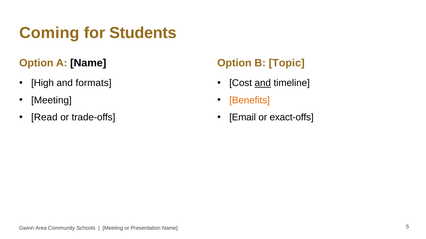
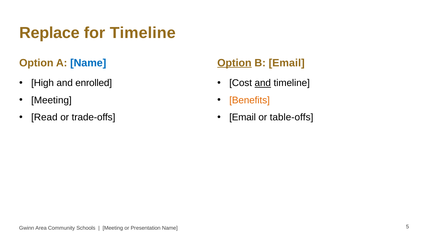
Coming: Coming -> Replace (49, 33)
for Students: Students -> Timeline (143, 33)
Name colour: black -> blue (88, 63)
Option underline: none -> present (234, 63)
B Topic: Topic -> Email (287, 63)
formats: formats -> enrolled (94, 83)
exact-offs: exact-offs -> table-offs (292, 118)
